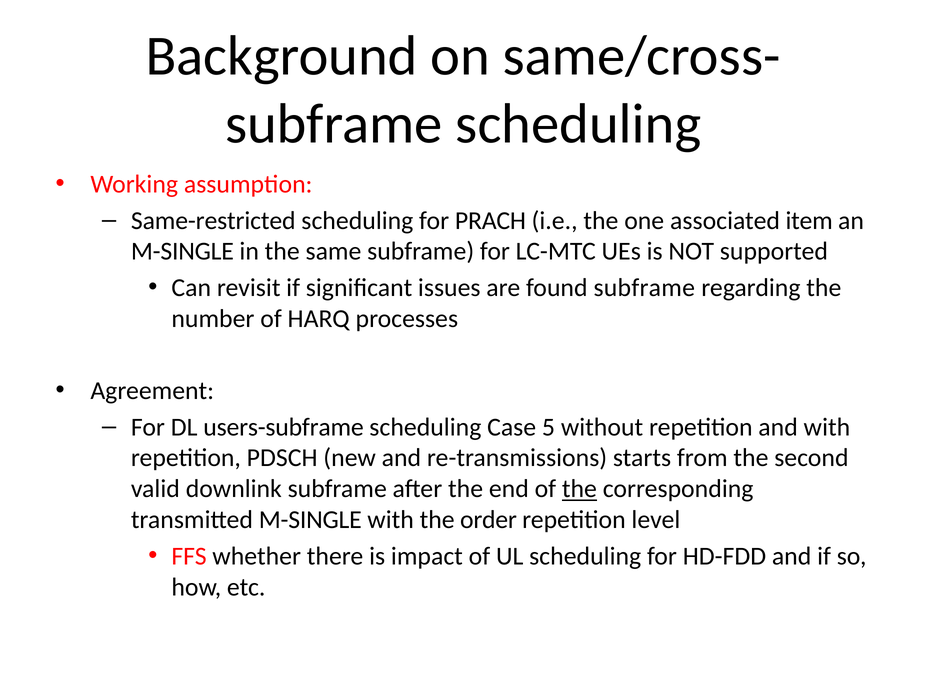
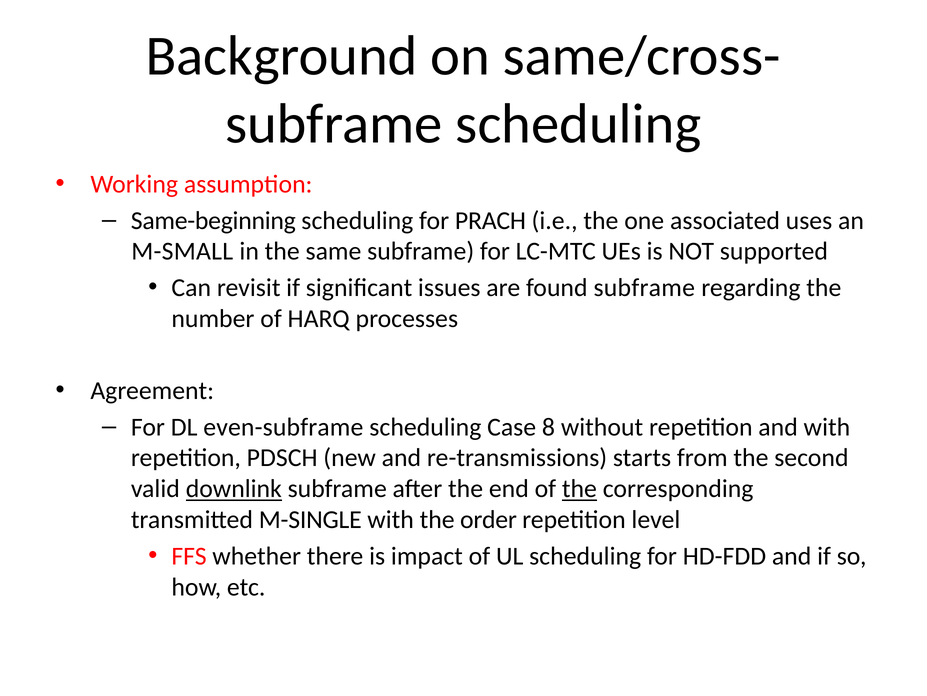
Same-restricted: Same-restricted -> Same-beginning (213, 220)
item: item -> uses (809, 220)
M-SINGLE: M-SINGLE -> M-SMALL (182, 251)
users-subframe: users-subframe -> even-subframe (283, 427)
5: 5 -> 8 (548, 427)
downlink underline: none -> present (234, 488)
